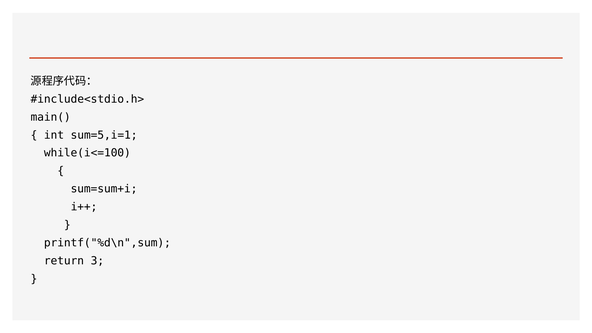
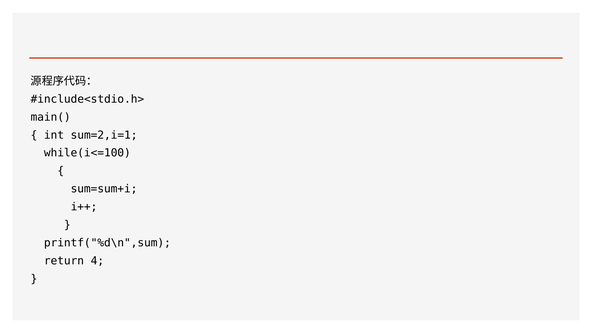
sum=5,i=1: sum=5,i=1 -> sum=2,i=1 (104, 135)
3: 3 -> 4 (97, 261)
